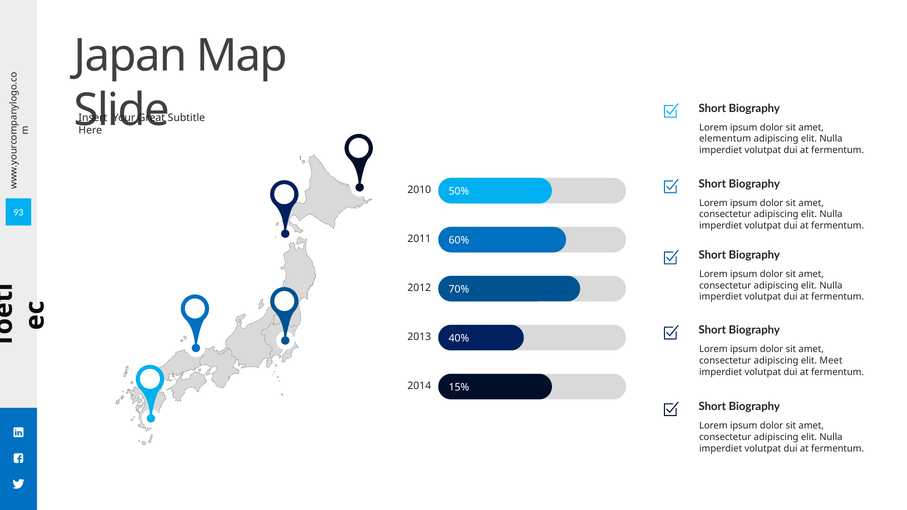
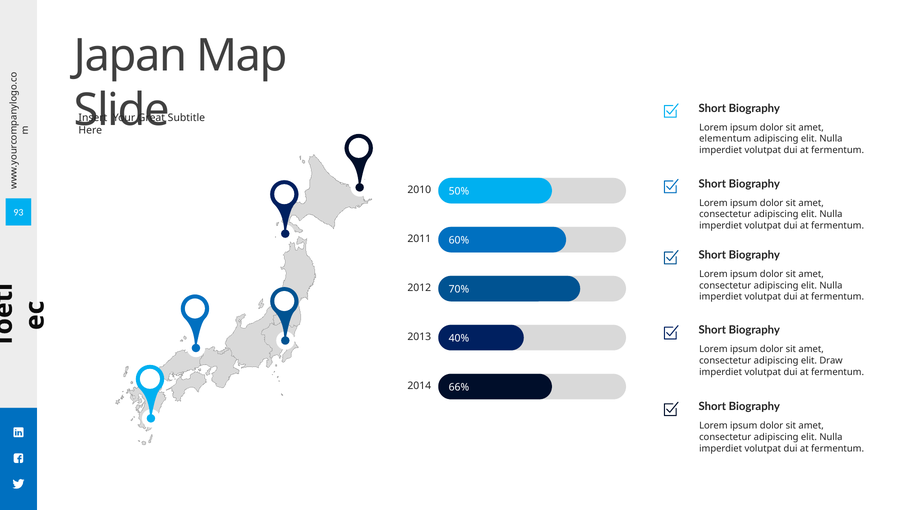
Meet: Meet -> Draw (831, 361)
15%: 15% -> 66% (459, 387)
